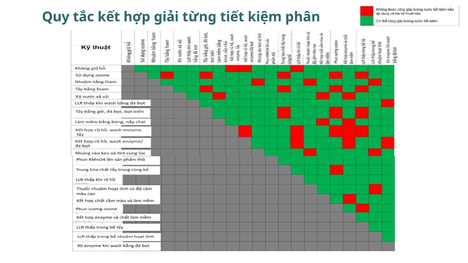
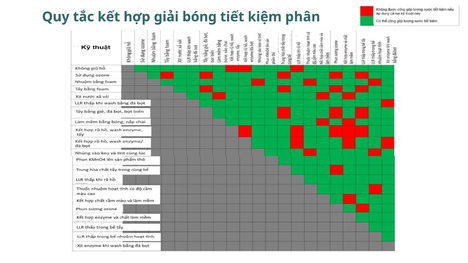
từng: từng -> bóng (200, 17)
